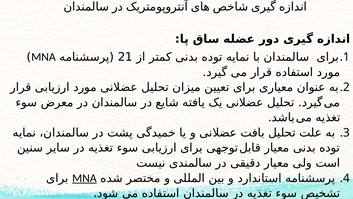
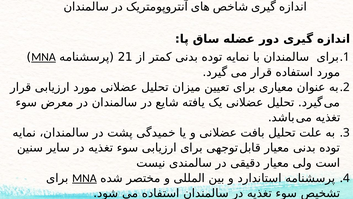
MNA underline: none -> present (43, 57)
